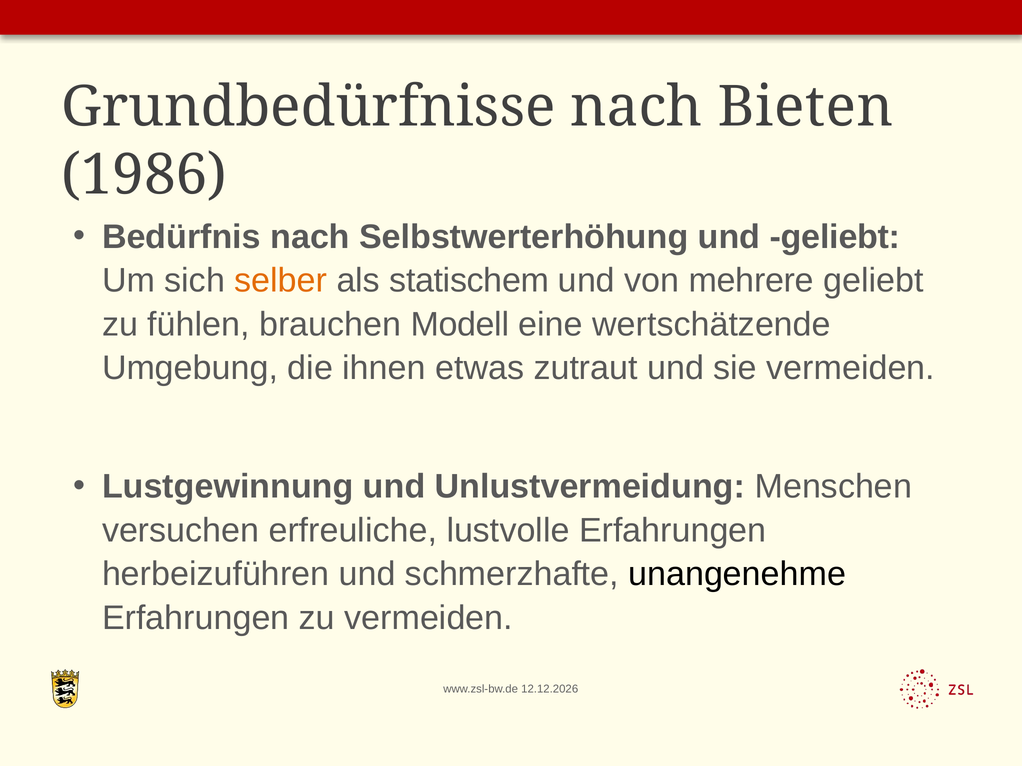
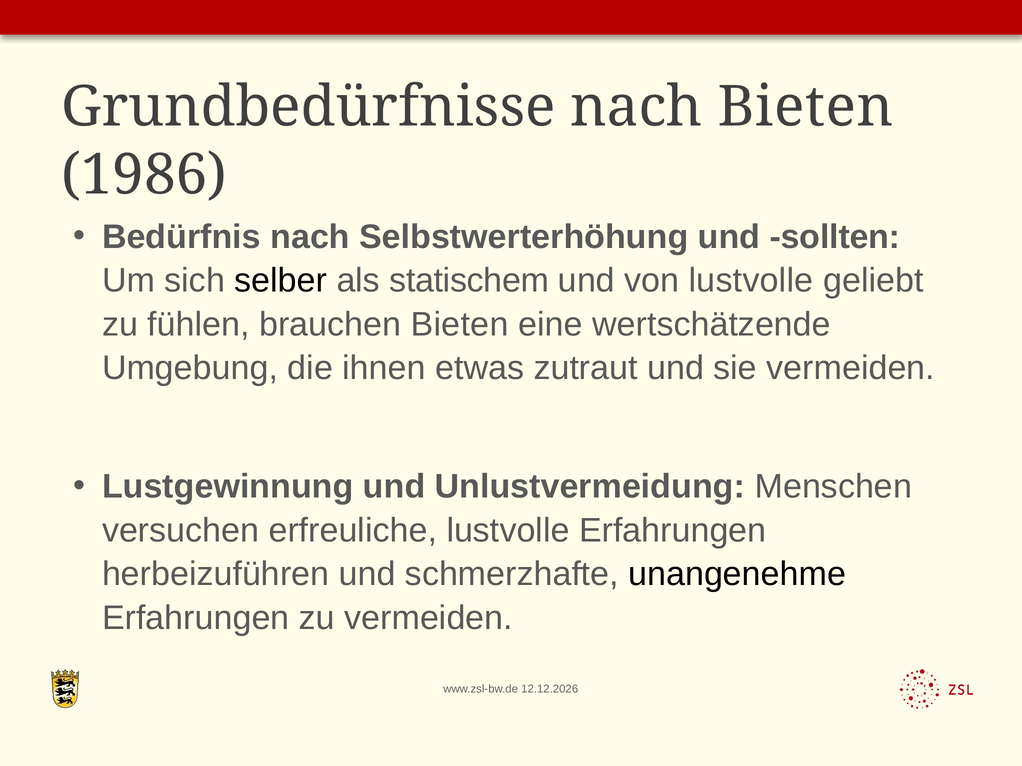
und geliebt: geliebt -> sollten (835, 237)
selber colour: orange -> black (281, 281)
von mehrere: mehrere -> lustvolle (751, 281)
brauchen Modell: Modell -> Bieten (460, 325)
